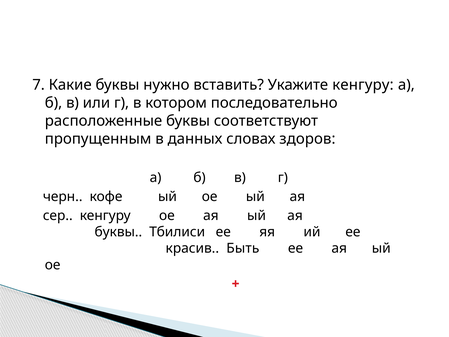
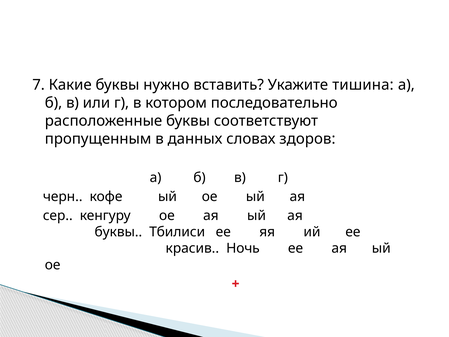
Укажите кенгуру: кенгуру -> тишина (363, 85)
Быть: Быть -> Ночь (243, 248)
